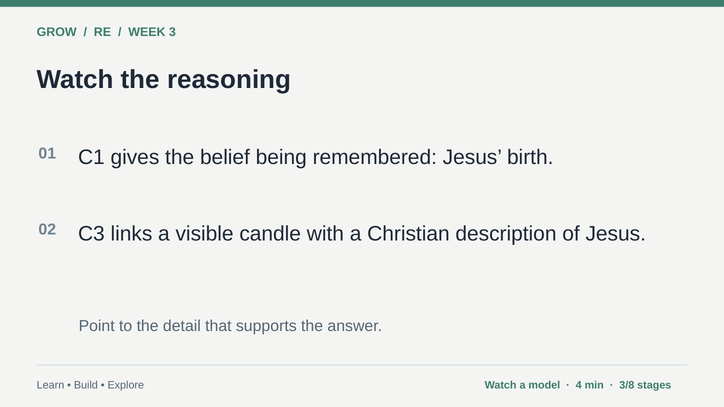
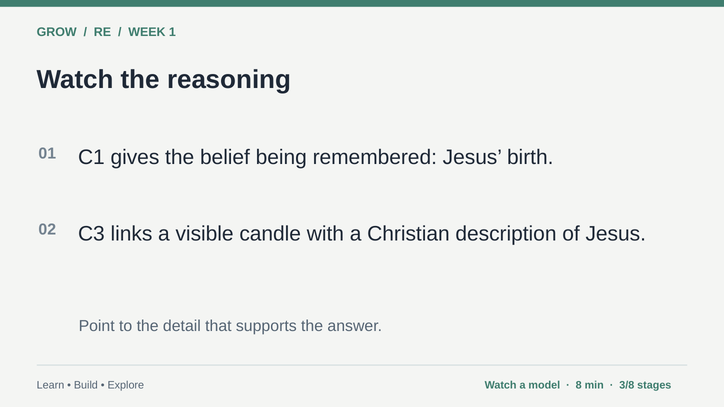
3: 3 -> 1 (172, 32)
4: 4 -> 8 (579, 385)
